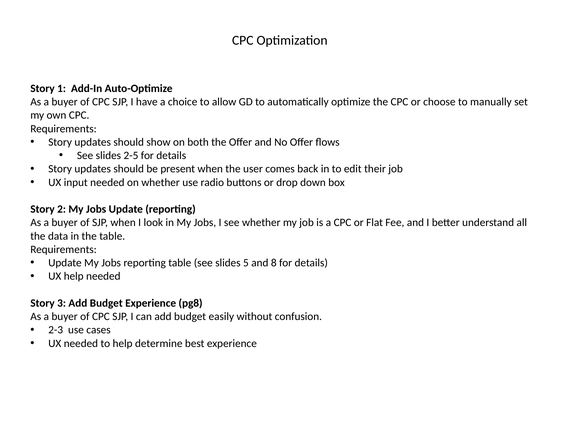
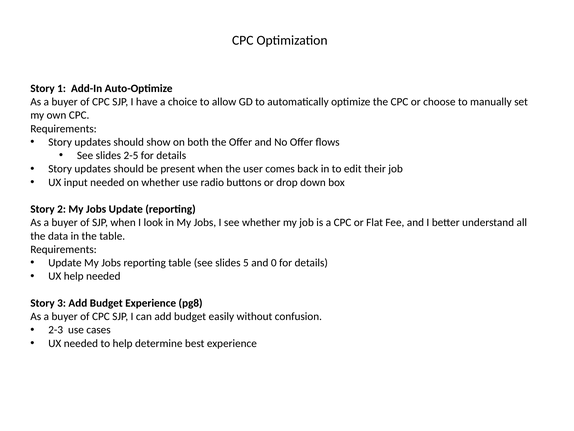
8: 8 -> 0 (274, 263)
